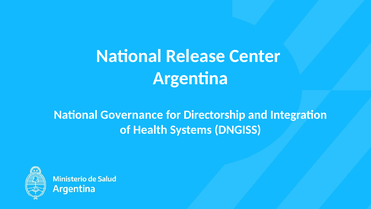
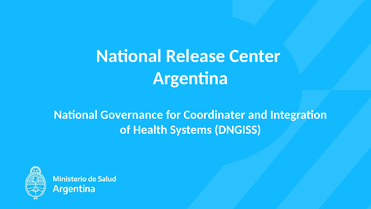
Directorship: Directorship -> Coordinater (214, 115)
